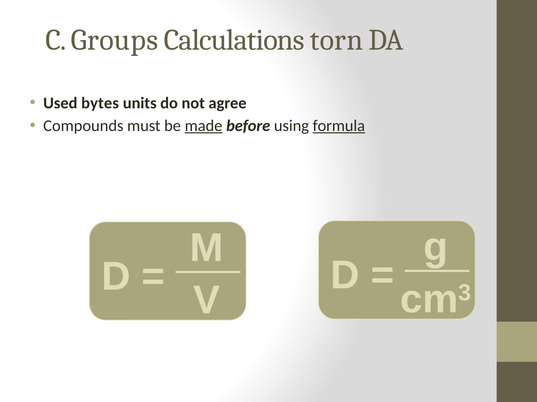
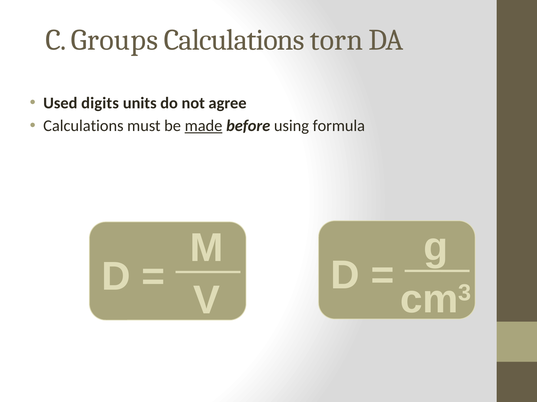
bytes: bytes -> digits (100, 103)
Compounds: Compounds -> Calculations (83, 126)
formula underline: present -> none (339, 126)
